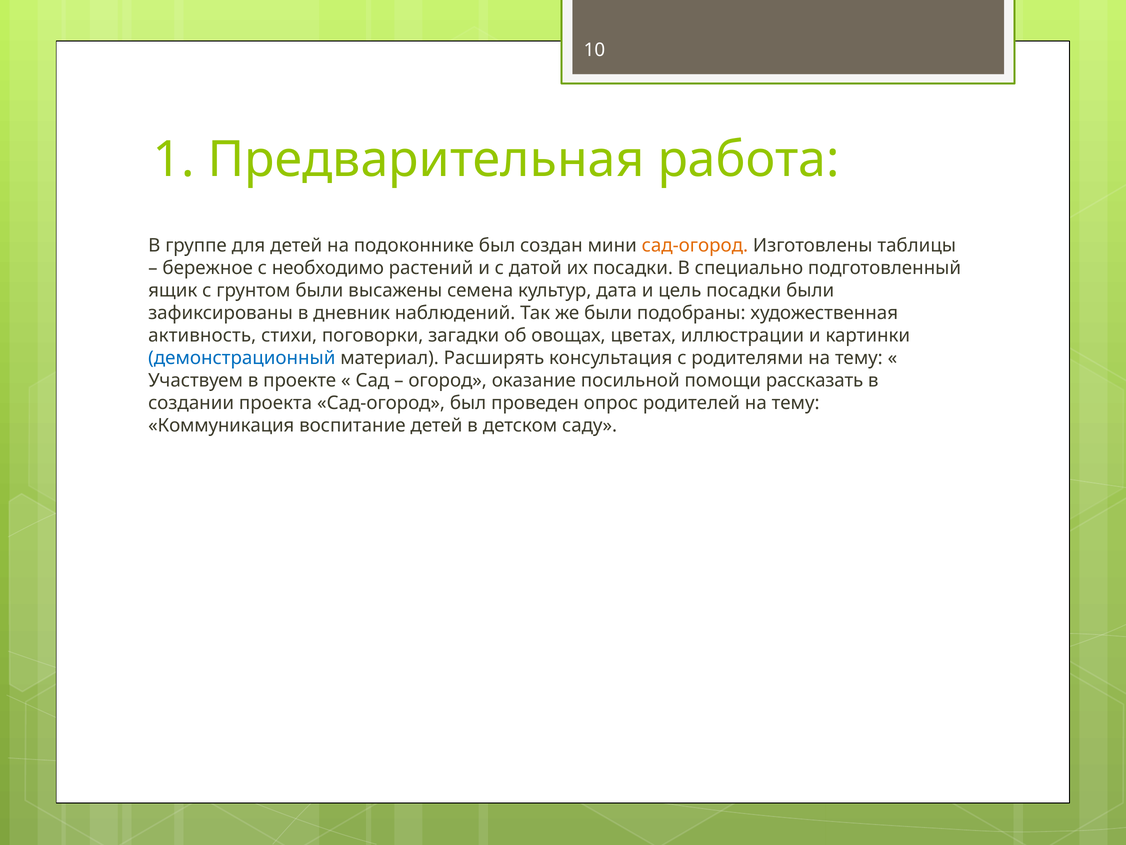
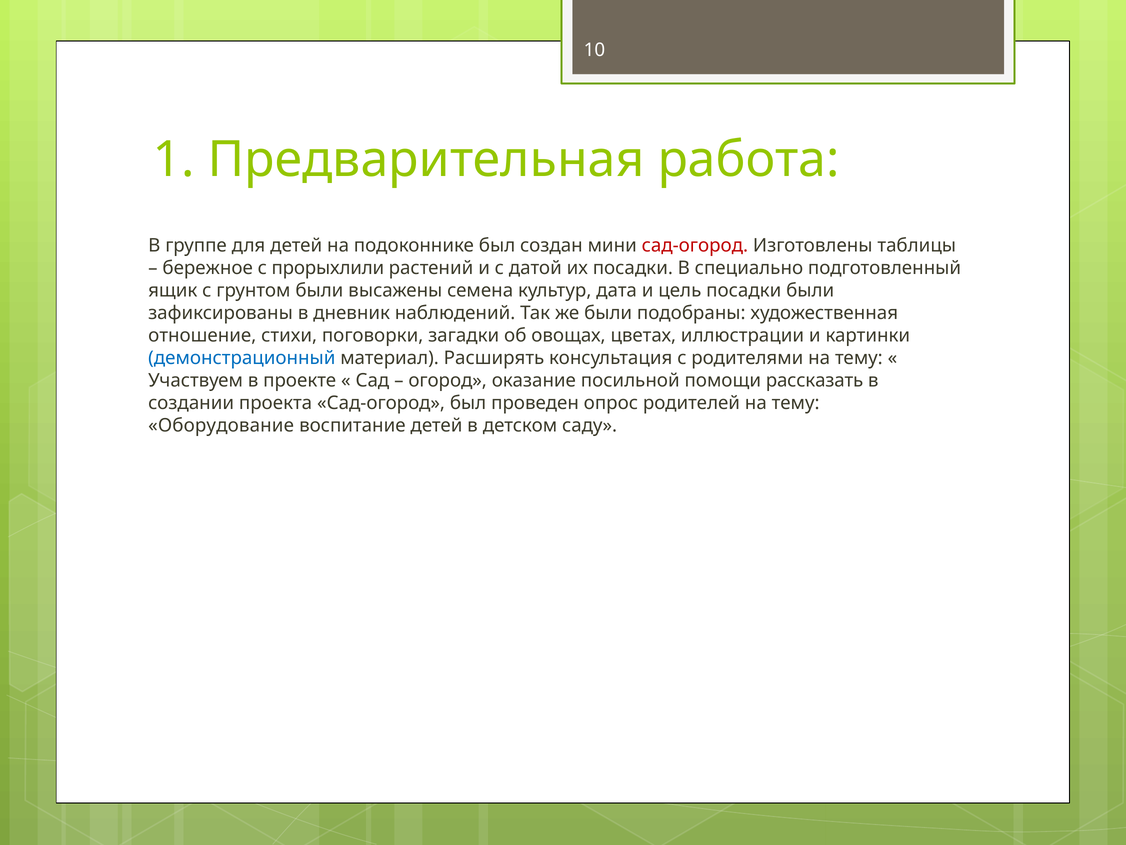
сад-огород colour: orange -> red (695, 245)
необходимо: необходимо -> прорыхлили (328, 268)
активность: активность -> отношение (202, 335)
Коммуникация: Коммуникация -> Оборудование (221, 426)
